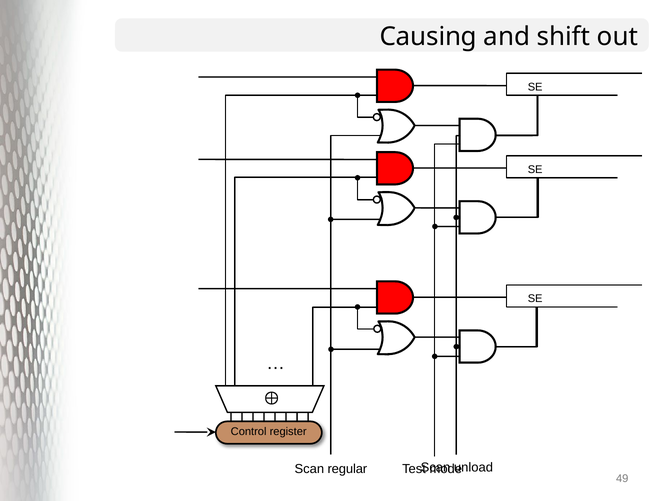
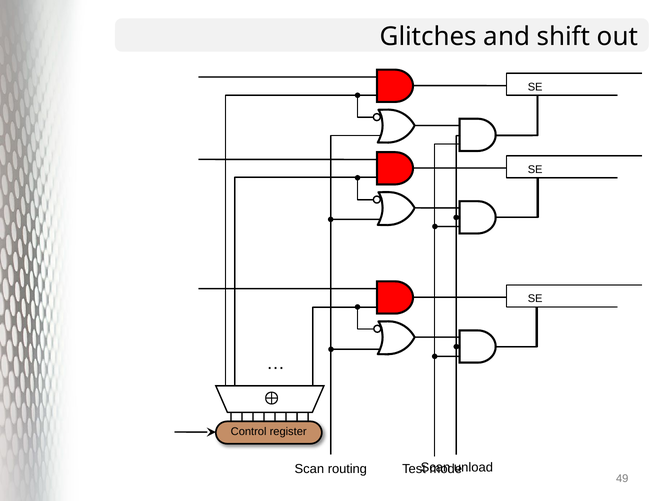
Causing: Causing -> Glitches (428, 37)
regular: regular -> routing (347, 469)
